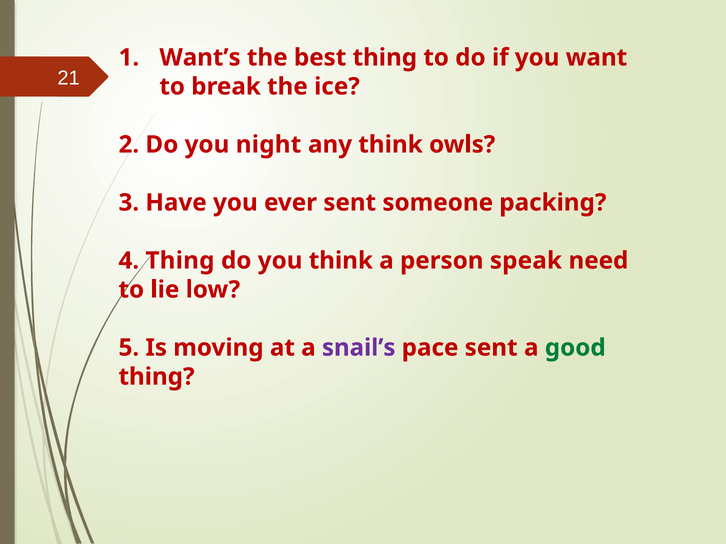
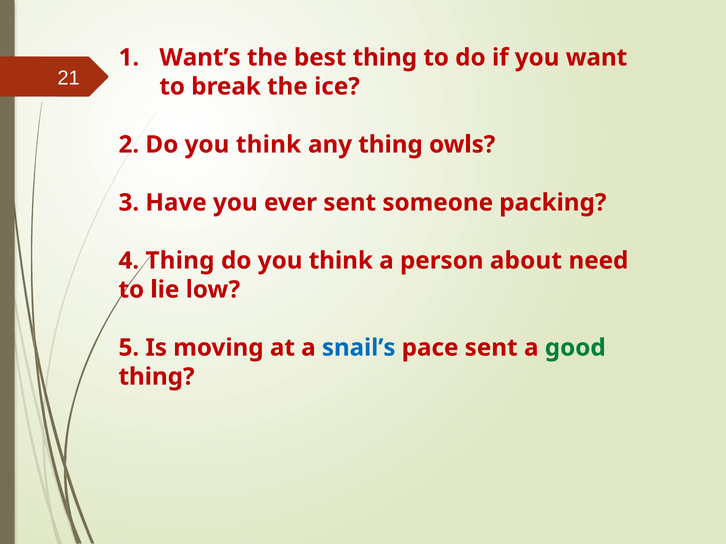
2 Do you night: night -> think (269, 145)
any think: think -> thing (391, 145)
speak: speak -> about (526, 261)
snail’s colour: purple -> blue (359, 348)
